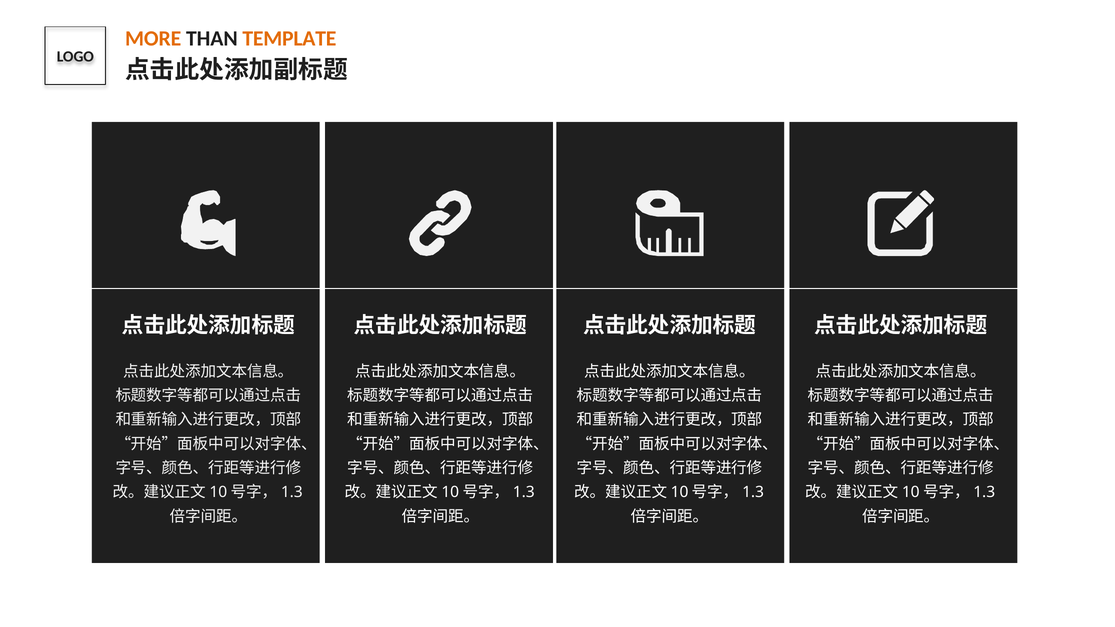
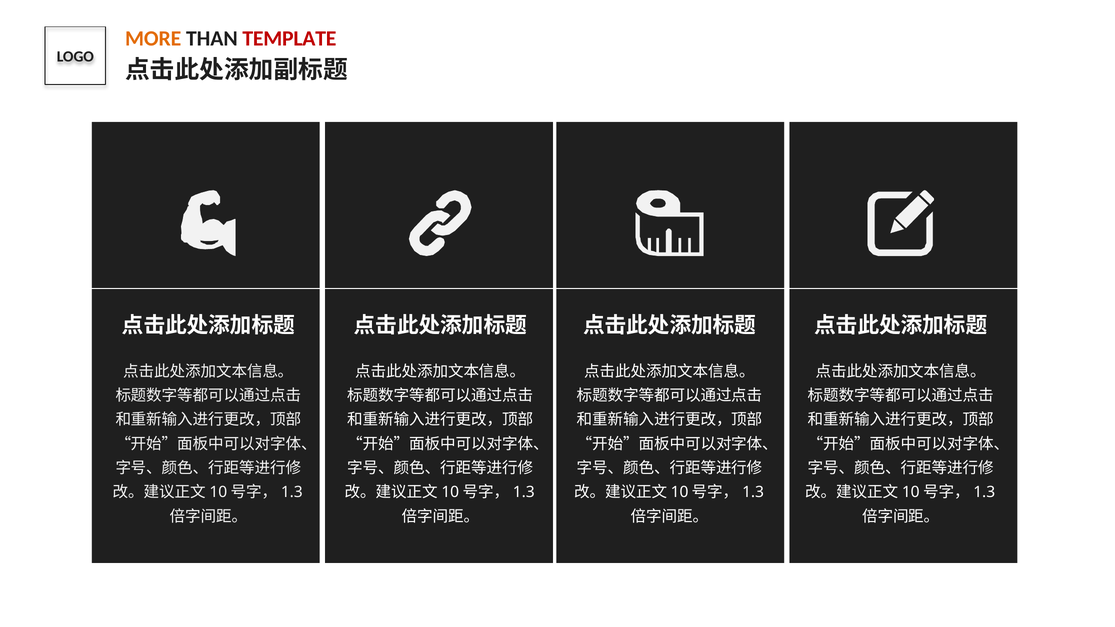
TEMPLATE colour: orange -> red (289, 39)
